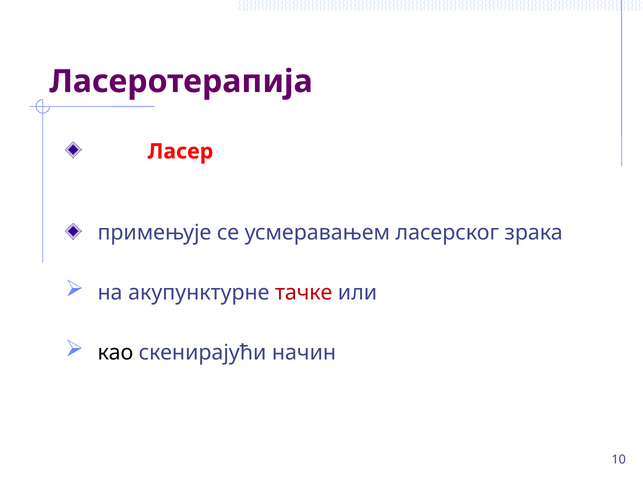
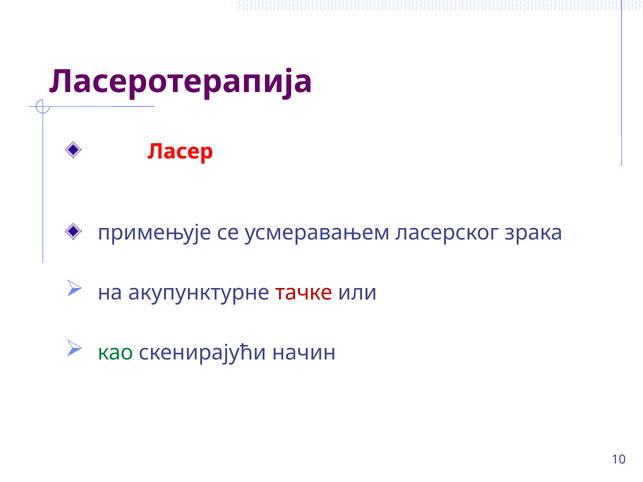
као colour: black -> green (115, 353)
